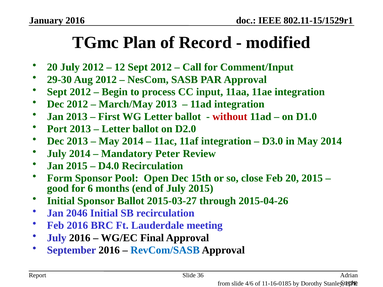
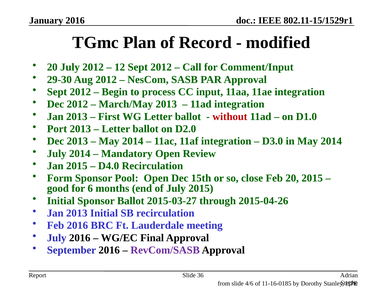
Mandatory Peter: Peter -> Open (168, 154)
2046: 2046 -> 2013 (77, 213)
RevCom/SASB colour: blue -> purple (165, 250)
